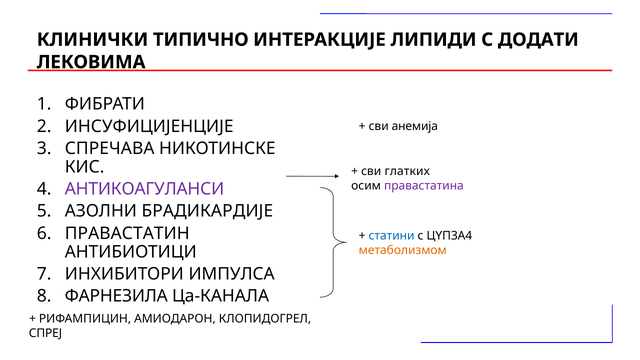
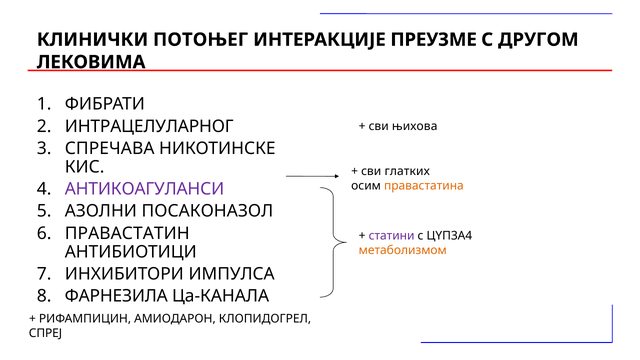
ТИПИЧНО: ТИПИЧНО -> ПОТОЊЕГ (201, 40)
ЛИПИДИ: ЛИПИДИ -> ПРЕУЗМЕ (434, 40)
ДОДАТИ: ДОДАТИ -> ДРУГОМ (538, 40)
ИНСУФИЦИЈЕНЦИЈЕ: ИНСУФИЦИЈЕНЦИЈЕ -> ИНТРАЦЕЛУЛАРНОГ (149, 126)
анемија: анемија -> њихова (415, 126)
правастатина colour: purple -> orange (424, 186)
БРАДИКАРДИЈЕ: БРАДИКАРДИЈЕ -> ПОСАКОНАЗОЛ (207, 211)
статини colour: blue -> purple (392, 236)
